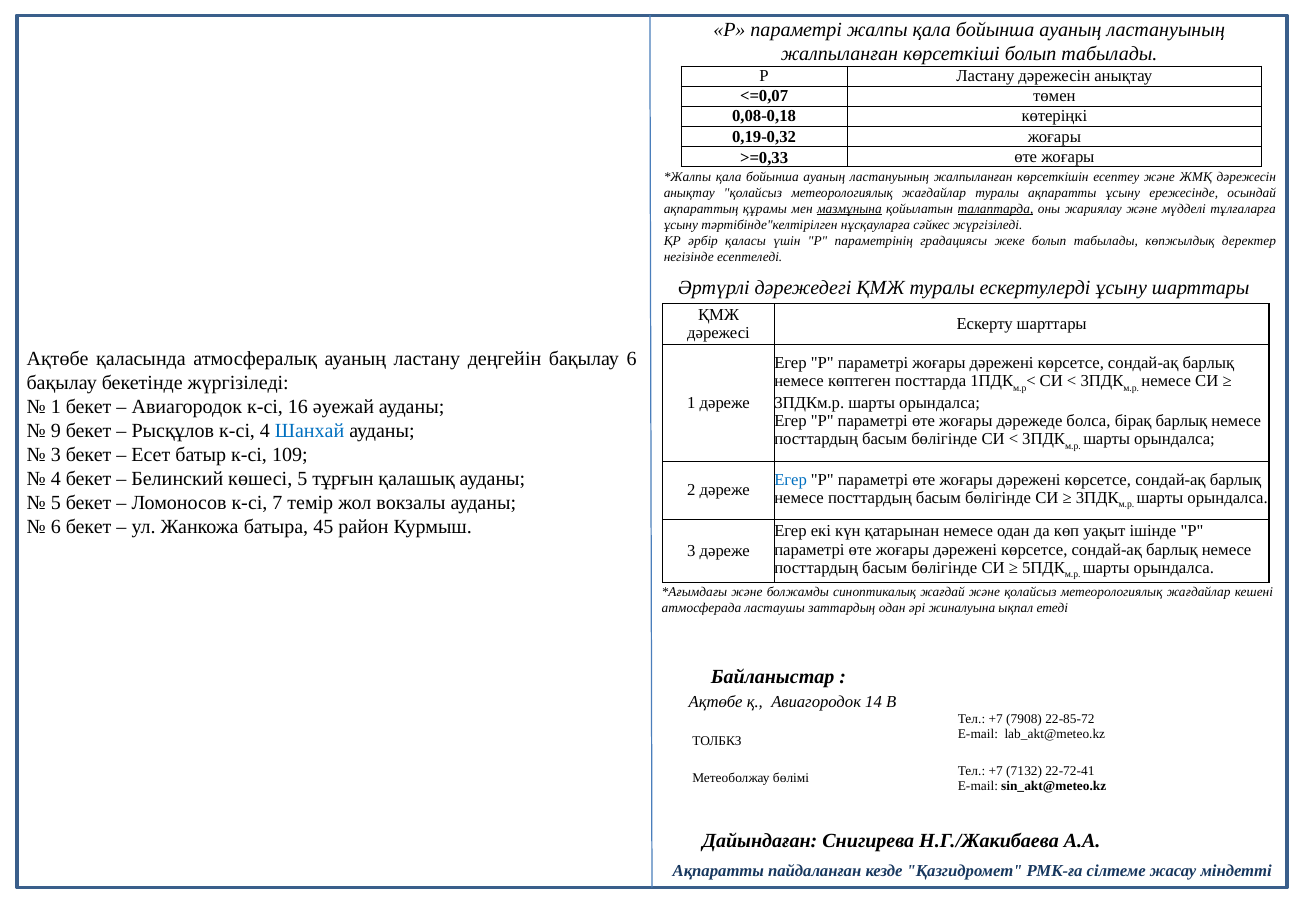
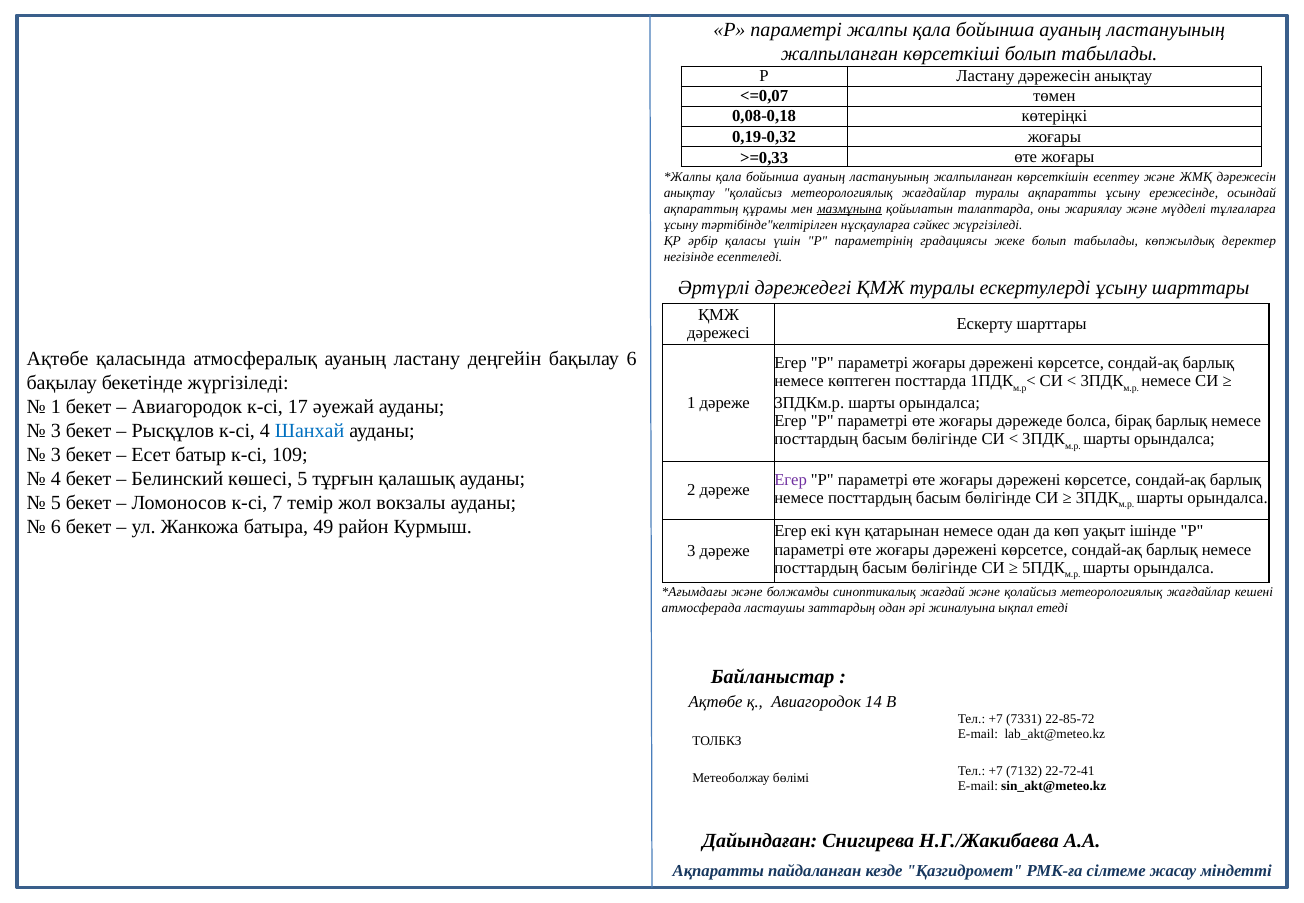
талаптарда underline: present -> none (995, 209)
16: 16 -> 17 (298, 406)
9: 9 -> 3 (56, 431)
Егер colour: blue -> purple (791, 480)
45: 45 -> 49 (323, 527)
7908: 7908 -> 7331 (1024, 719)
